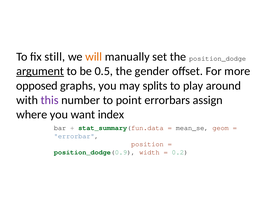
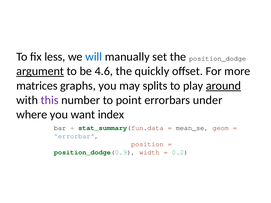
still: still -> less (55, 57)
will colour: orange -> blue (94, 57)
0.5: 0.5 -> 4.6 (104, 71)
gender: gender -> quickly (152, 71)
opposed: opposed -> matrices (37, 86)
around underline: none -> present (223, 86)
assign: assign -> under (208, 100)
